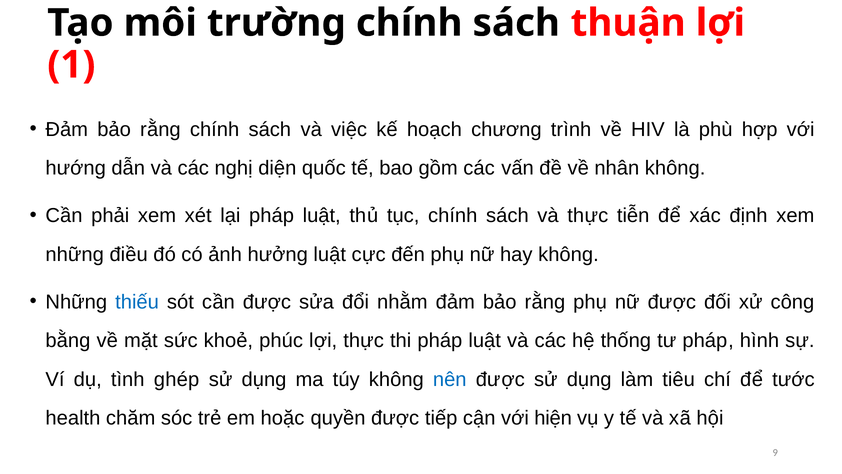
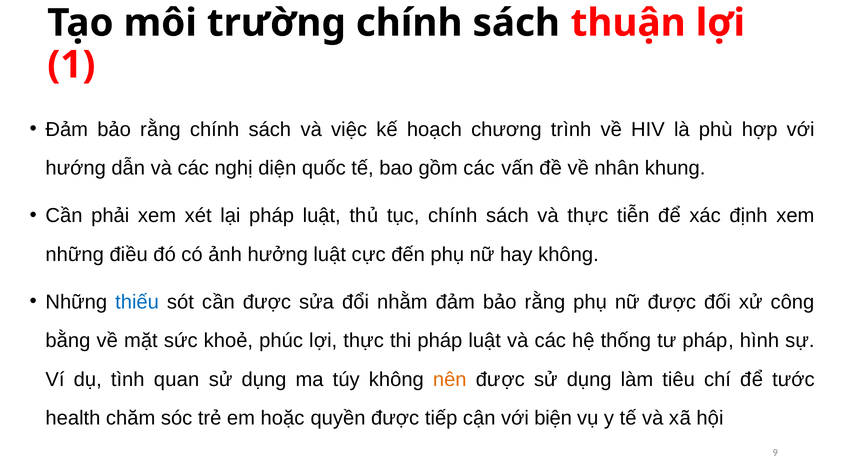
nhân không: không -> khung (675, 168)
ghép: ghép -> quan (177, 379)
nên colour: blue -> orange (450, 379)
hiện: hiện -> biện (553, 418)
